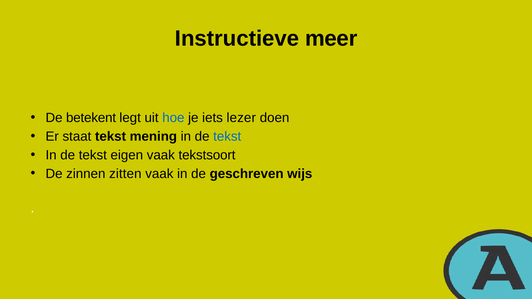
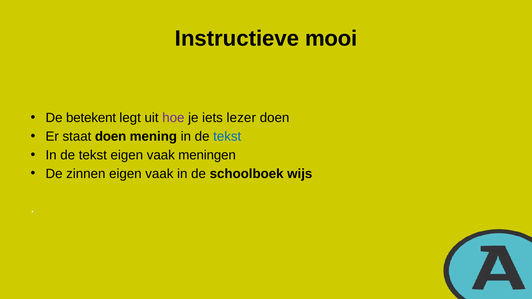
meer: meer -> mooi (331, 38)
hoe colour: blue -> purple (173, 118)
staat tekst: tekst -> doen (111, 137)
tekstsoort: tekstsoort -> meningen (207, 155)
zinnen zitten: zitten -> eigen (125, 174)
geschreven: geschreven -> schoolboek (247, 174)
